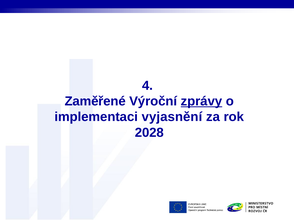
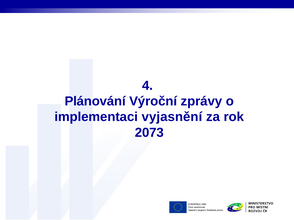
Zaměřené: Zaměřené -> Plánování (95, 101)
zprávy underline: present -> none (201, 101)
2028: 2028 -> 2073 (149, 133)
